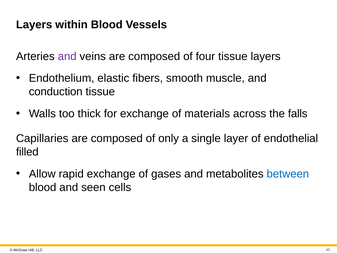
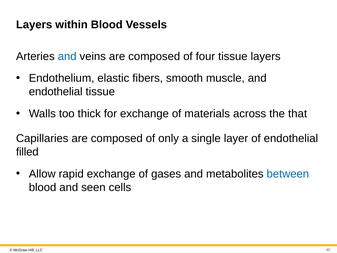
and colour: purple -> blue (67, 56)
conduction: conduction -> endothelial (56, 92)
falls: falls -> that (298, 114)
